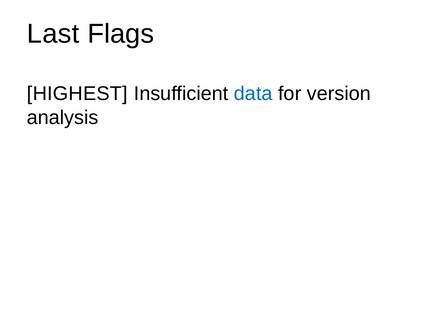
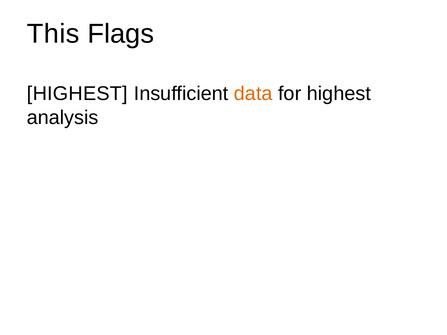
Last: Last -> This (53, 34)
data colour: blue -> orange (253, 94)
for version: version -> highest (339, 94)
